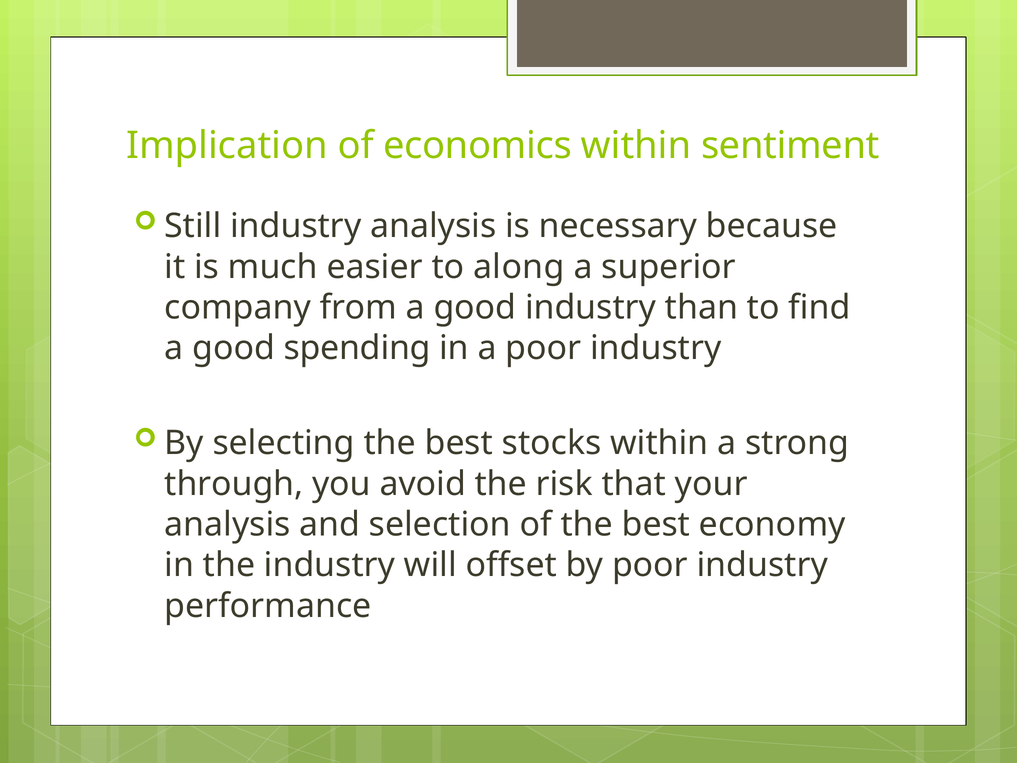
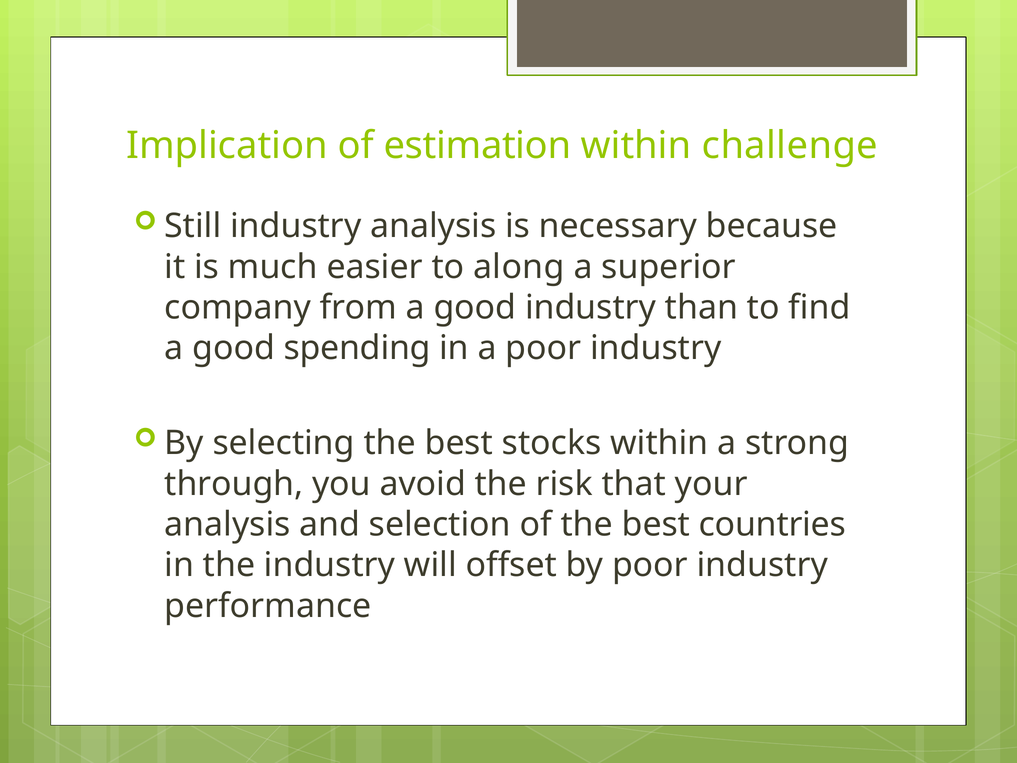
economics: economics -> estimation (478, 146)
sentiment: sentiment -> challenge (790, 146)
economy: economy -> countries (772, 524)
